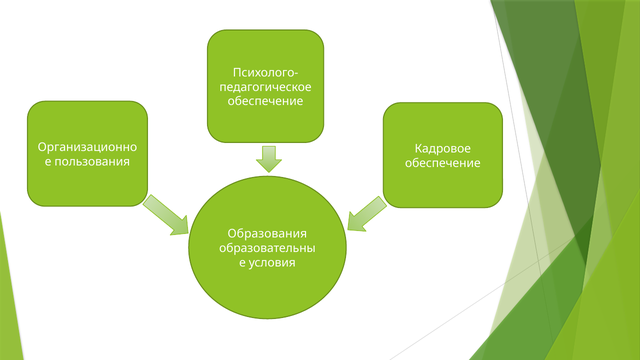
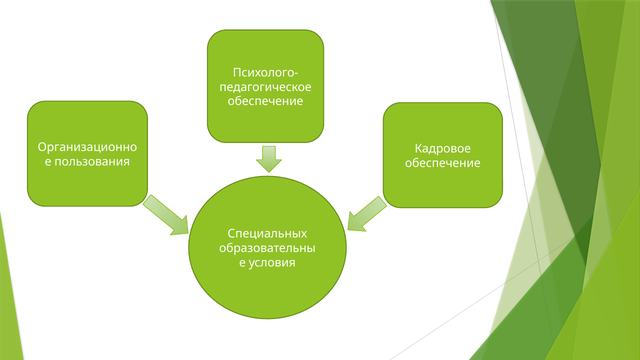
Образования: Образования -> Специальных (267, 234)
